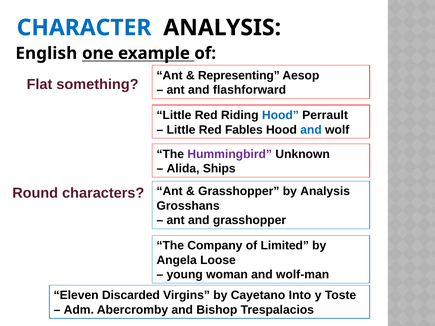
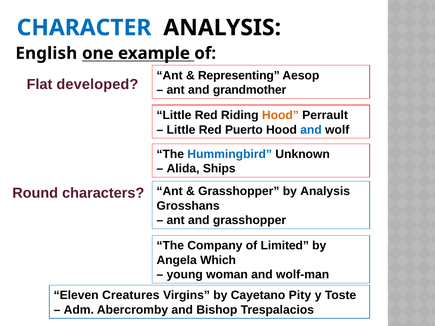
something: something -> developed (97, 84)
flashforward: flashforward -> grandmother (250, 90)
Hood colour: blue -> orange (280, 115)
Fables: Fables -> Puerto (244, 130)
Hummingbird colour: purple -> blue (230, 154)
Loose: Loose -> Which (218, 260)
Discarded: Discarded -> Creatures (131, 296)
Into: Into -> Pity (300, 296)
